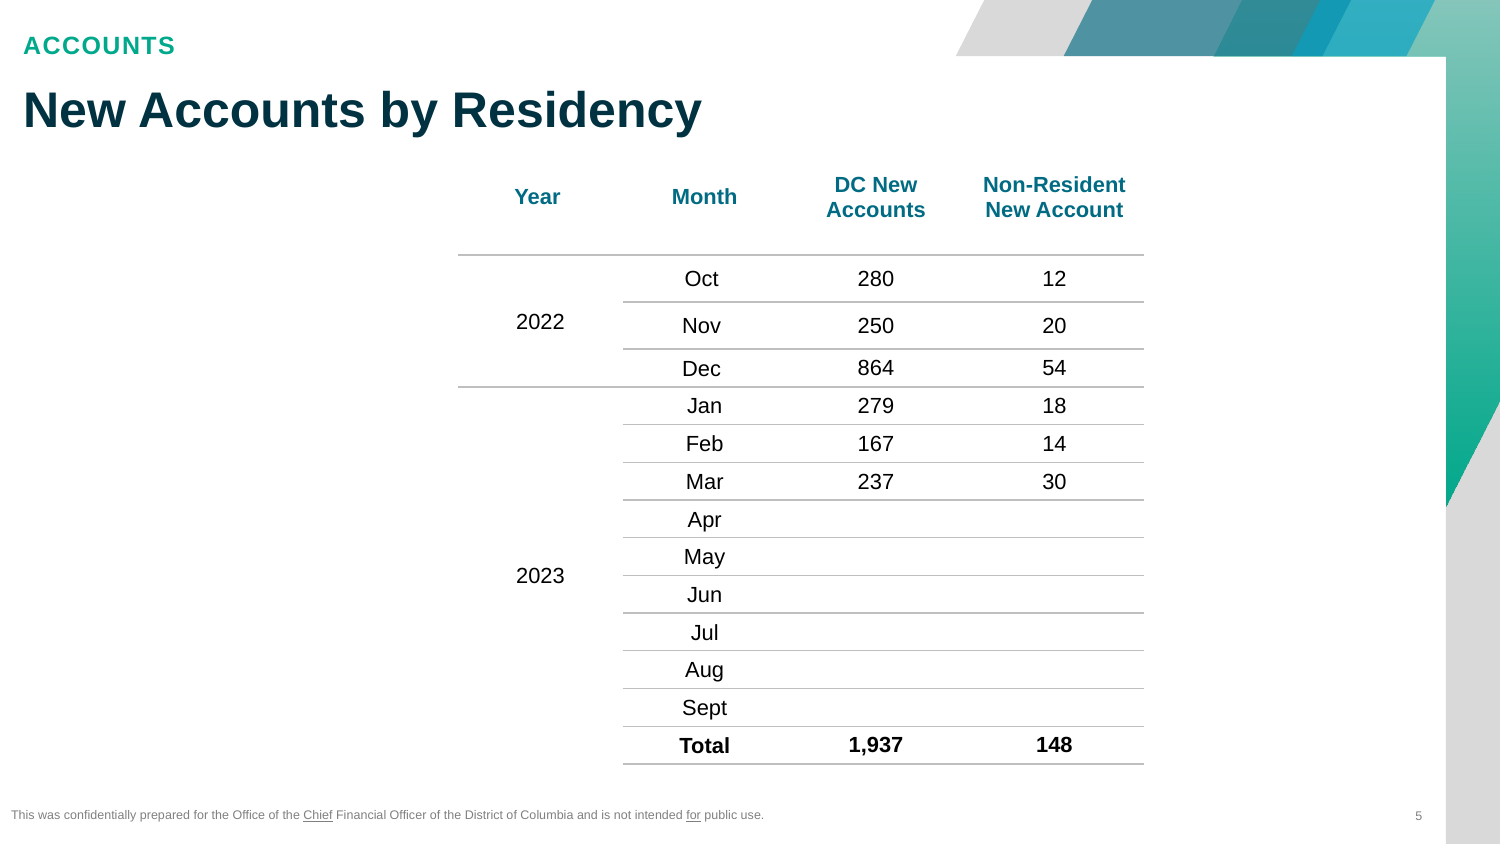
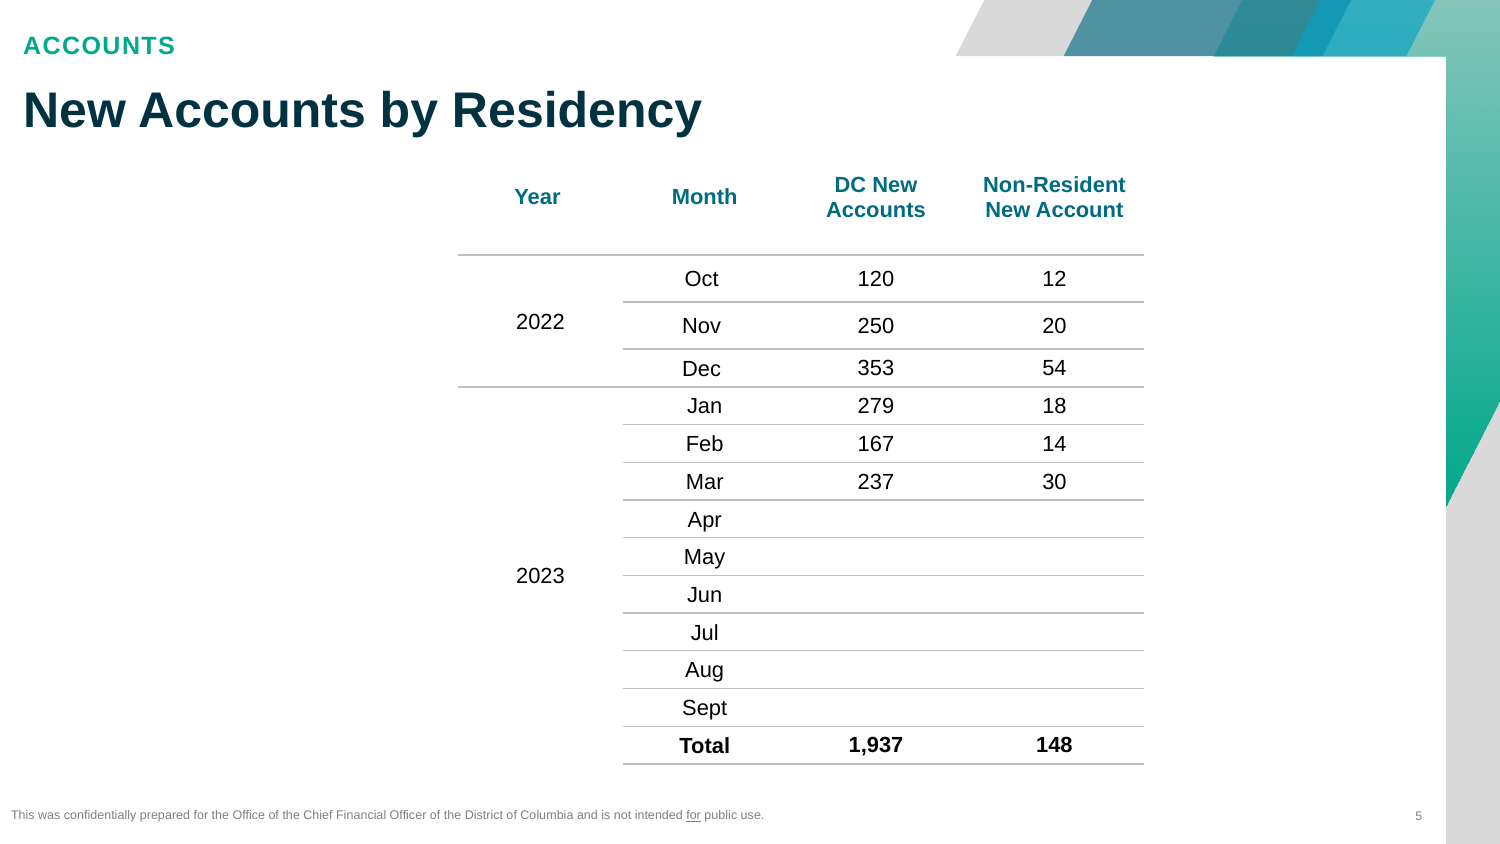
280: 280 -> 120 (876, 279)
864: 864 -> 353 (876, 368)
Chief underline: present -> none (318, 815)
